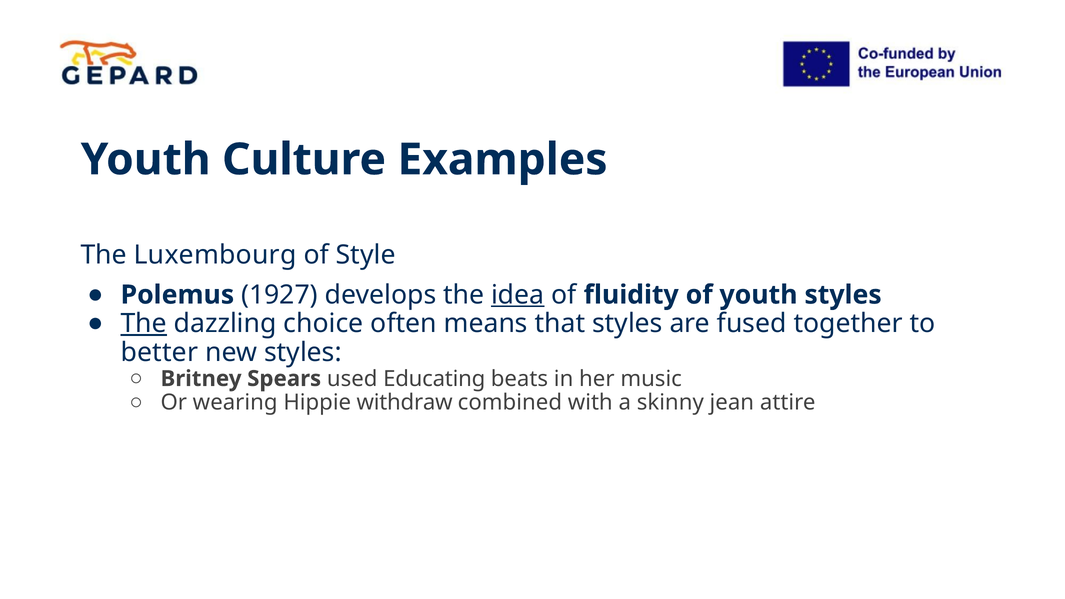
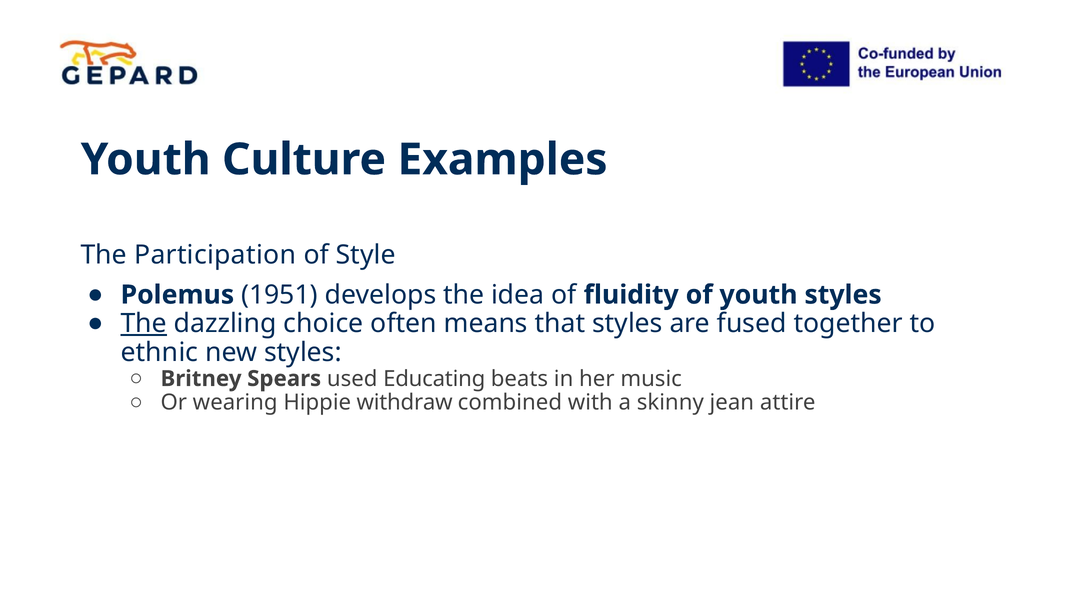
Luxembourg: Luxembourg -> Participation (215, 255)
1927: 1927 -> 1951 (279, 295)
idea underline: present -> none (518, 295)
better: better -> ethnic (159, 352)
